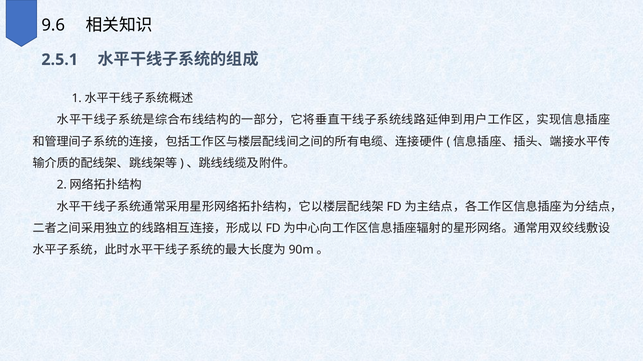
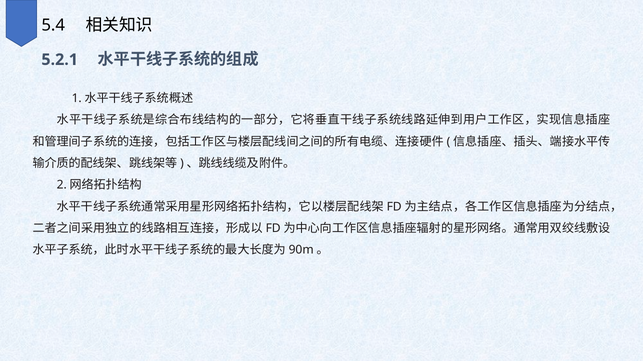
9.6: 9.6 -> 5.4 (53, 25)
2.5.1: 2.5.1 -> 5.2.1 (60, 60)
